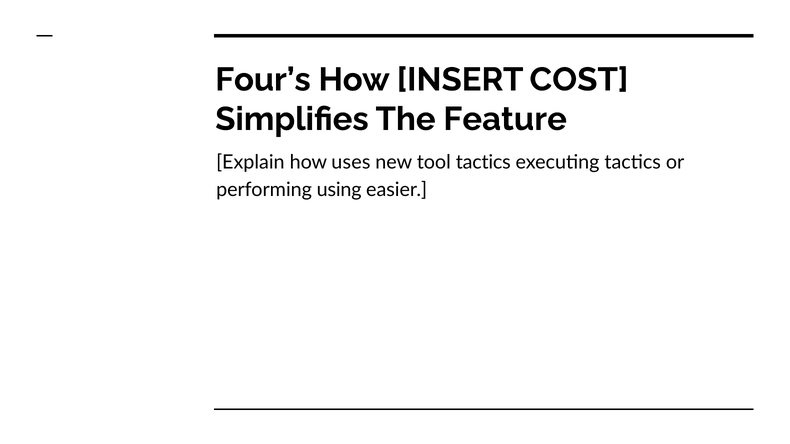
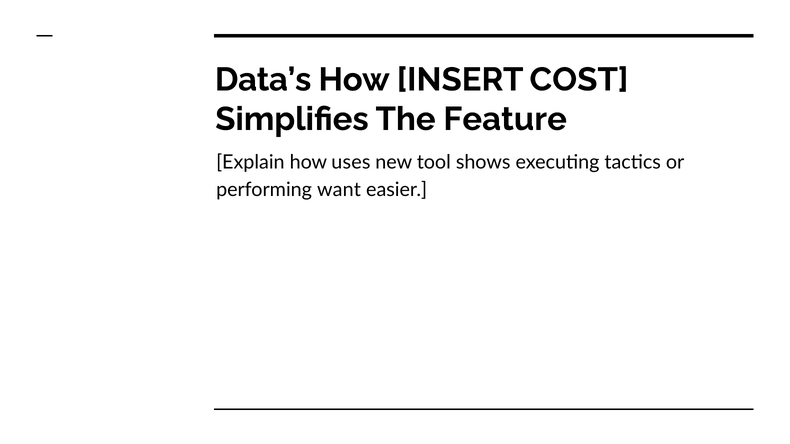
Four’s: Four’s -> Data’s (263, 80)
tool tactics: tactics -> shows (483, 163)
using: using -> want (339, 190)
